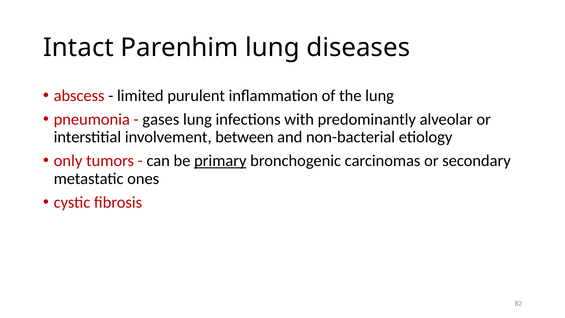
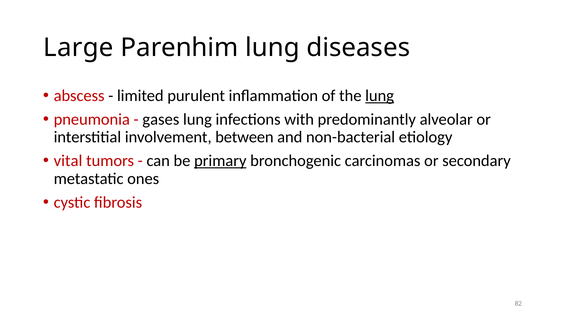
Intact: Intact -> Large (78, 47)
lung underline: none -> present (380, 96)
only: only -> vital (68, 161)
